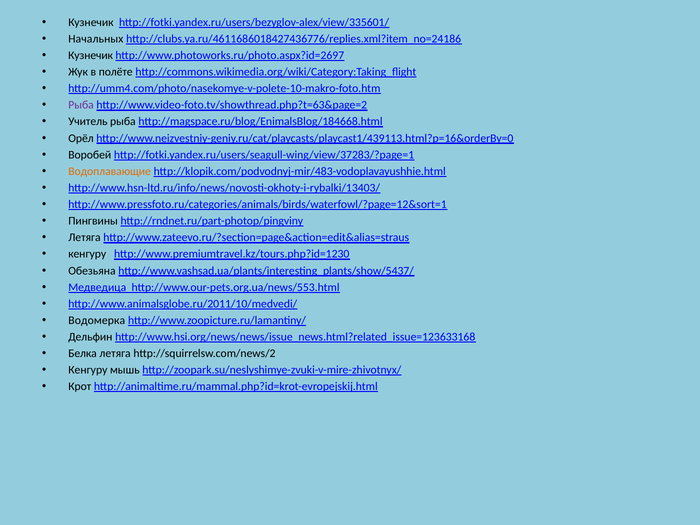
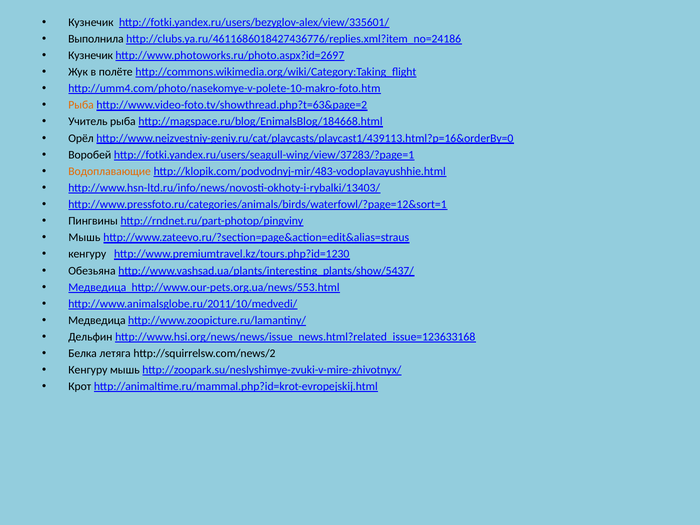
Начальных: Начальных -> Выполнила (96, 39)
Рыба colour: purple -> orange (81, 105)
Летяга: Летяга -> Мышь (84, 238)
Водомерка: Водомерка -> Медведица (97, 320)
